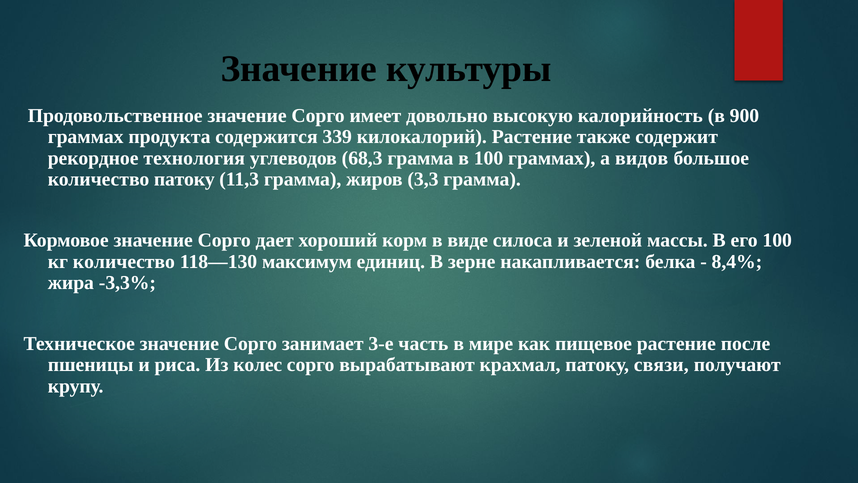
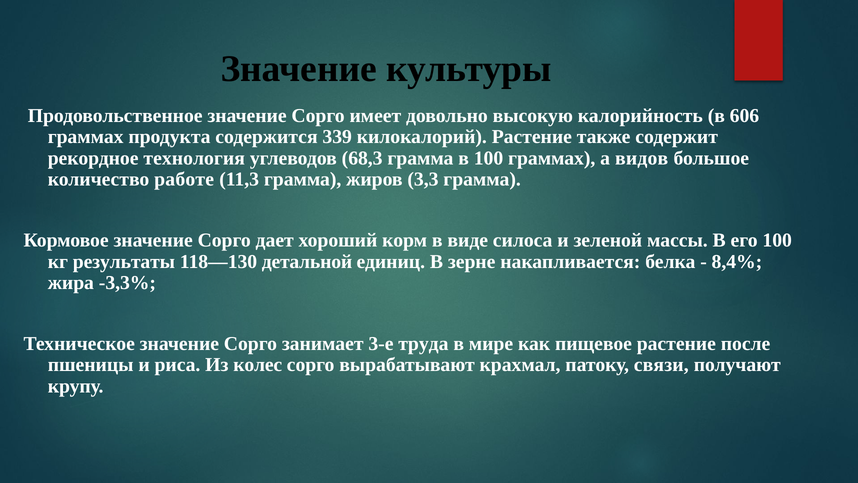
900: 900 -> 606 (744, 116)
количество патоку: патоку -> работе (184, 179)
кг количество: количество -> результаты (124, 261)
максимум: максимум -> детальной (307, 261)
часть: часть -> труда (423, 343)
